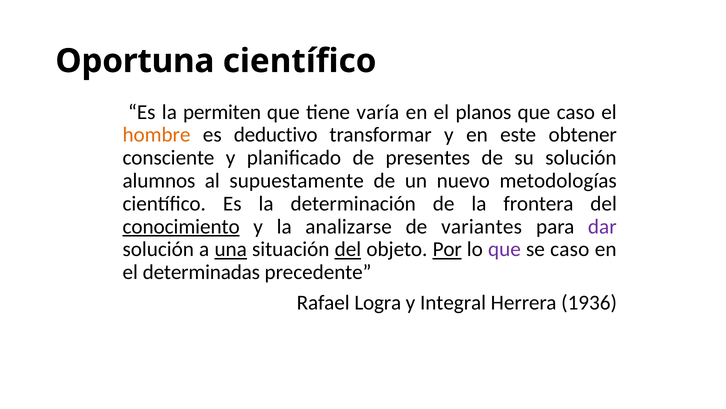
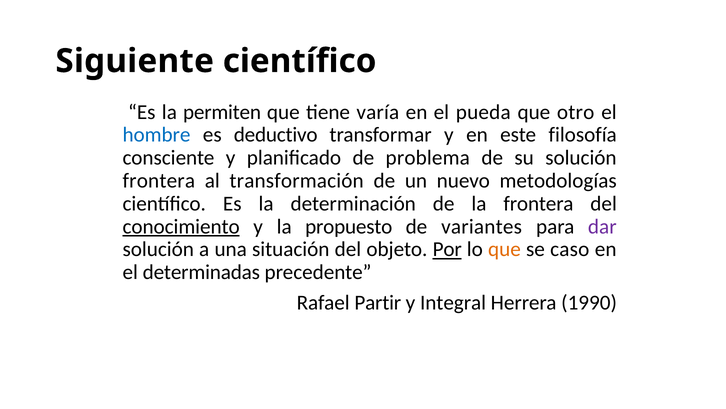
Oportuna: Oportuna -> Siguiente (135, 61)
planos: planos -> pueda (483, 112)
que caso: caso -> otro (576, 112)
hombre colour: orange -> blue (156, 135)
obtener: obtener -> filosofía (583, 135)
presentes: presentes -> problema (428, 158)
alumnos: alumnos -> frontera (159, 180)
supuestamente: supuestamente -> transformación (297, 180)
analizarse: analizarse -> propuesto (349, 226)
una underline: present -> none (231, 249)
del underline: present -> none (348, 249)
que colour: purple -> orange (504, 249)
Logra: Logra -> Partir (378, 302)
1936: 1936 -> 1990 (589, 302)
